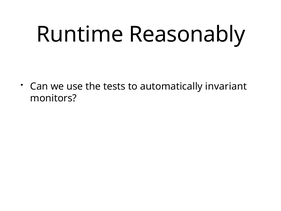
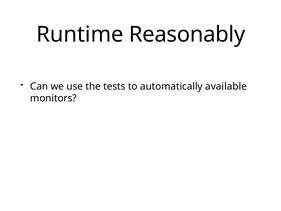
invariant: invariant -> available (226, 86)
